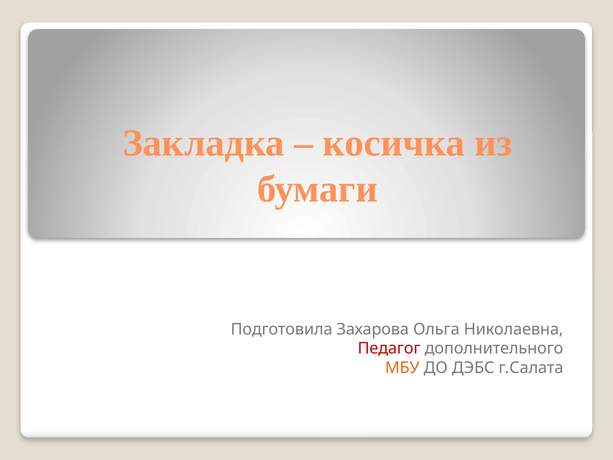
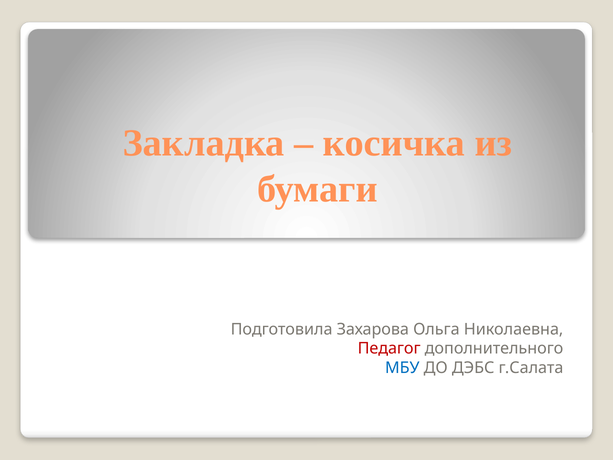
МБУ colour: orange -> blue (402, 368)
